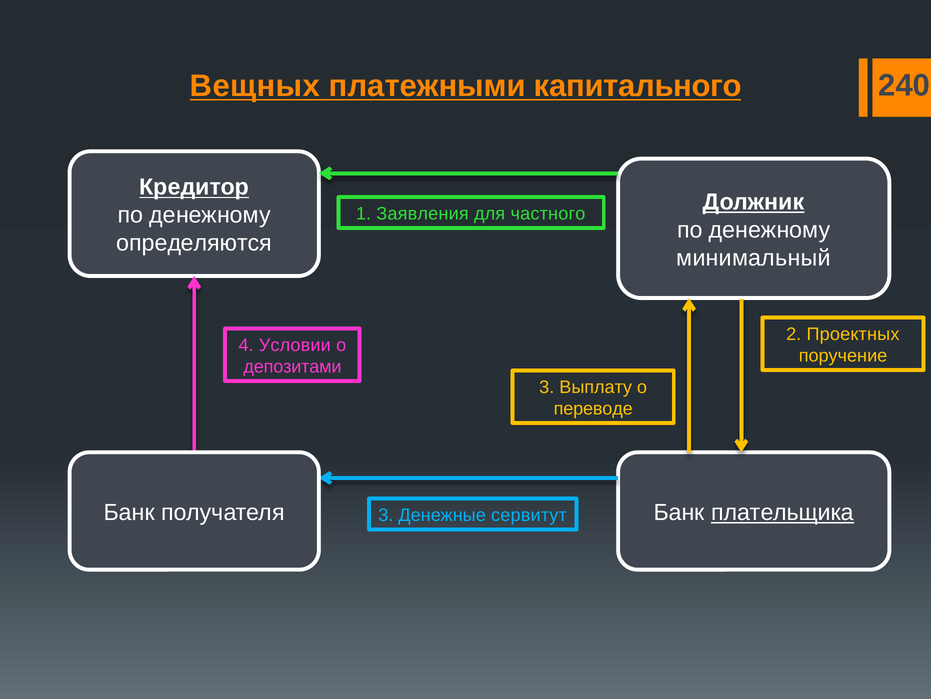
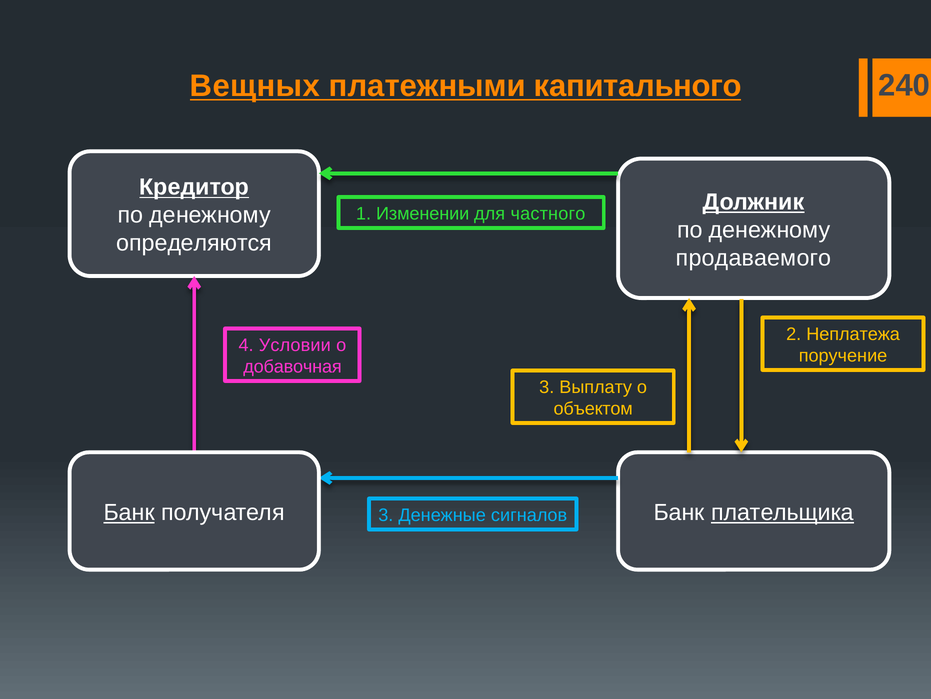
Заявления: Заявления -> Изменении (423, 214)
минимальный: минимальный -> продаваемого (754, 258)
Проектных: Проектных -> Неплатежа (853, 334)
депозитами: депозитами -> добавочная (293, 367)
переводе: переводе -> объектом (593, 409)
Банк underline: none -> present (129, 512)
сервитут: сервитут -> сигналов (529, 515)
